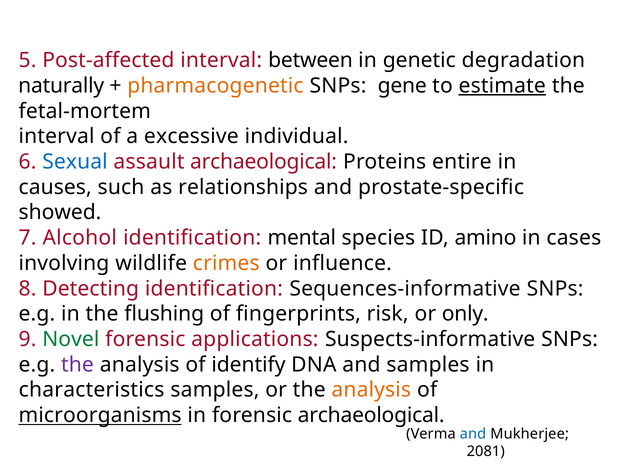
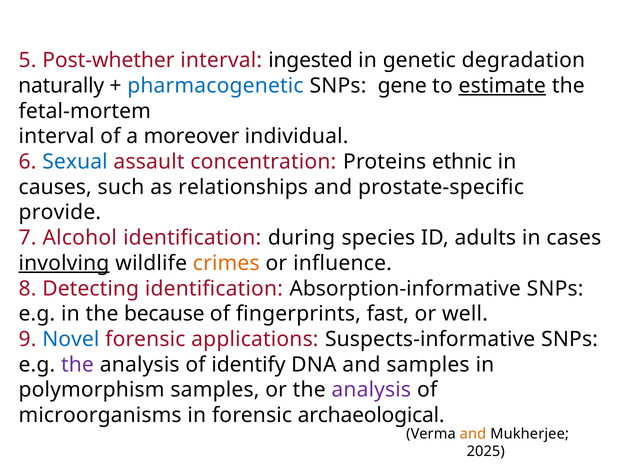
Post-affected: Post-affected -> Post-whether (108, 60)
between: between -> ingested (311, 60)
pharmacogenetic colour: orange -> blue (215, 86)
excessive: excessive -> moreover (192, 136)
assault archaeological: archaeological -> concentration (263, 162)
entire: entire -> ethnic (462, 162)
showed: showed -> provide (60, 212)
mental: mental -> during (302, 237)
amino: amino -> adults (485, 237)
involving underline: none -> present (64, 263)
Sequences-informative: Sequences-informative -> Absorption-informative (405, 288)
flushing: flushing -> because (164, 313)
risk: risk -> fast (388, 313)
only: only -> well (465, 313)
Novel colour: green -> blue (71, 339)
characteristics: characteristics -> polymorphism (92, 389)
analysis colour: orange -> purple (371, 389)
microorganisms underline: present -> none (100, 415)
and colour: blue -> orange (473, 433)
2081: 2081 -> 2025 (486, 451)
